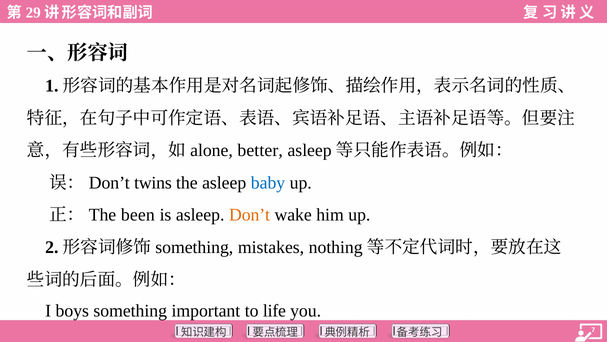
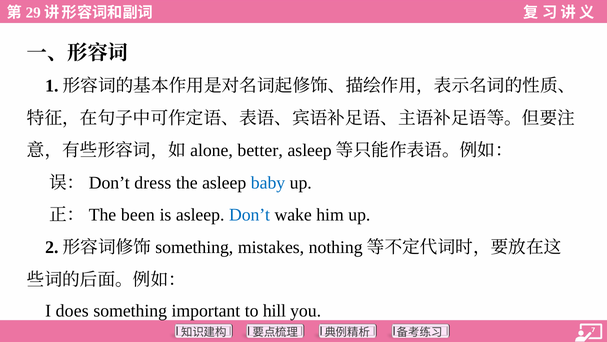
twins: twins -> dress (153, 182)
Don’t colour: orange -> blue (250, 215)
boys: boys -> does (72, 310)
life: life -> hill (274, 310)
